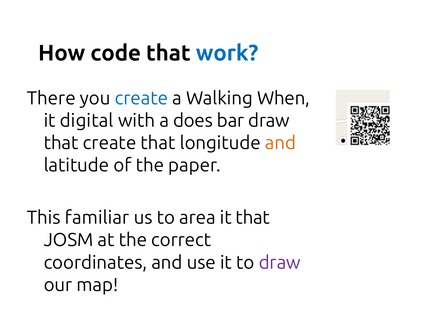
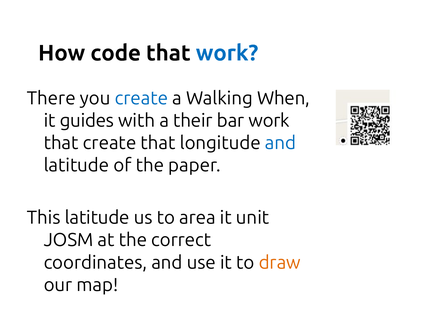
digital: digital -> guides (87, 121)
does: does -> their (193, 121)
bar draw: draw -> work (269, 121)
and colour: orange -> blue (281, 143)
This familiar: familiar -> latitude (97, 218)
it that: that -> unit (253, 218)
draw colour: purple -> orange (280, 263)
